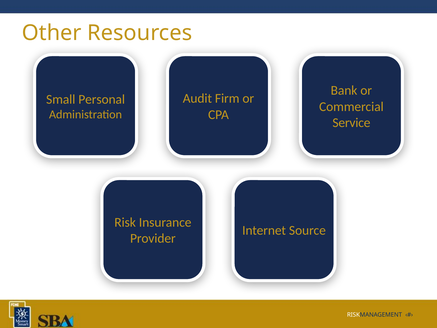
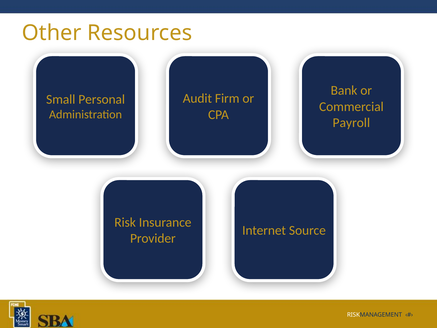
Service: Service -> Payroll (351, 123)
